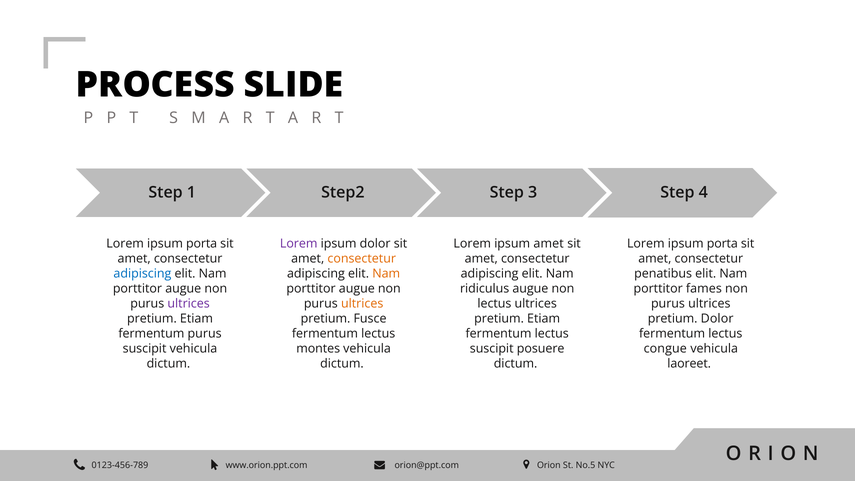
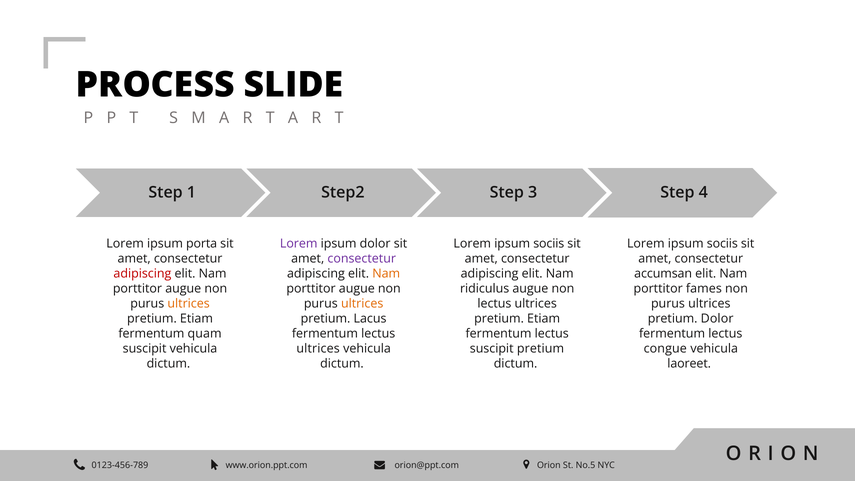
amet: amet -> sociis (549, 244)
porta: porta -> sociis (722, 244)
consectetur colour: orange -> purple (362, 259)
adipiscing colour: blue -> red (142, 274)
penatibus: penatibus -> accumsan (663, 274)
ultrices colour: purple -> orange (189, 303)
Fusce: Fusce -> Lacus (370, 318)
fermentum purus: purus -> quam (205, 333)
montes: montes -> ultrices (318, 348)
suscipit posuere: posuere -> pretium (541, 348)
